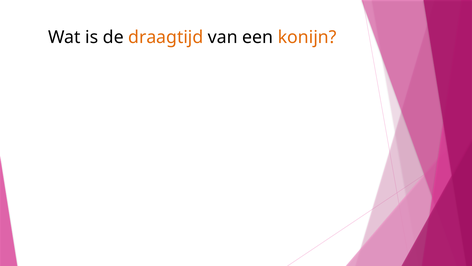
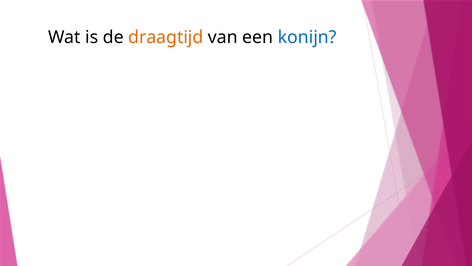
konijn colour: orange -> blue (307, 37)
